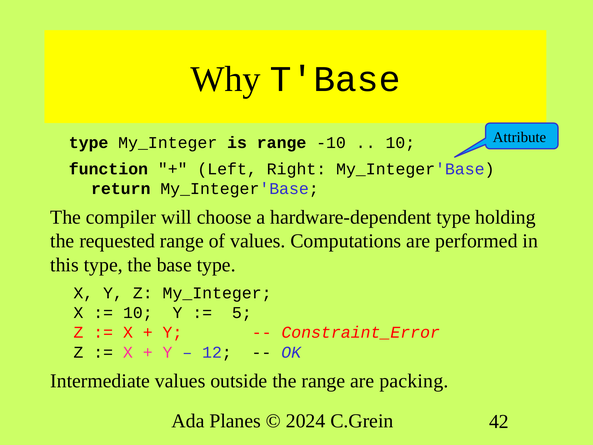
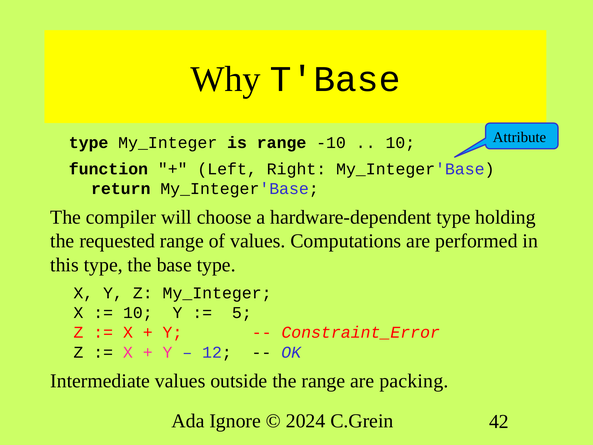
Planes: Planes -> Ignore (235, 421)
